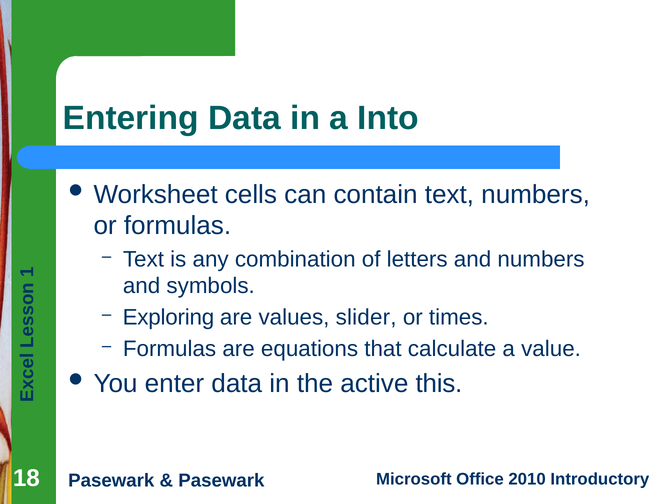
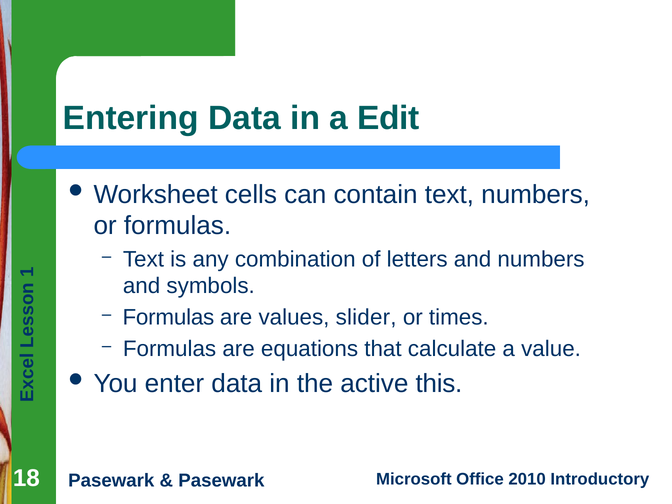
Into: Into -> Edit (388, 118)
Exploring: Exploring -> Formulas (168, 317)
